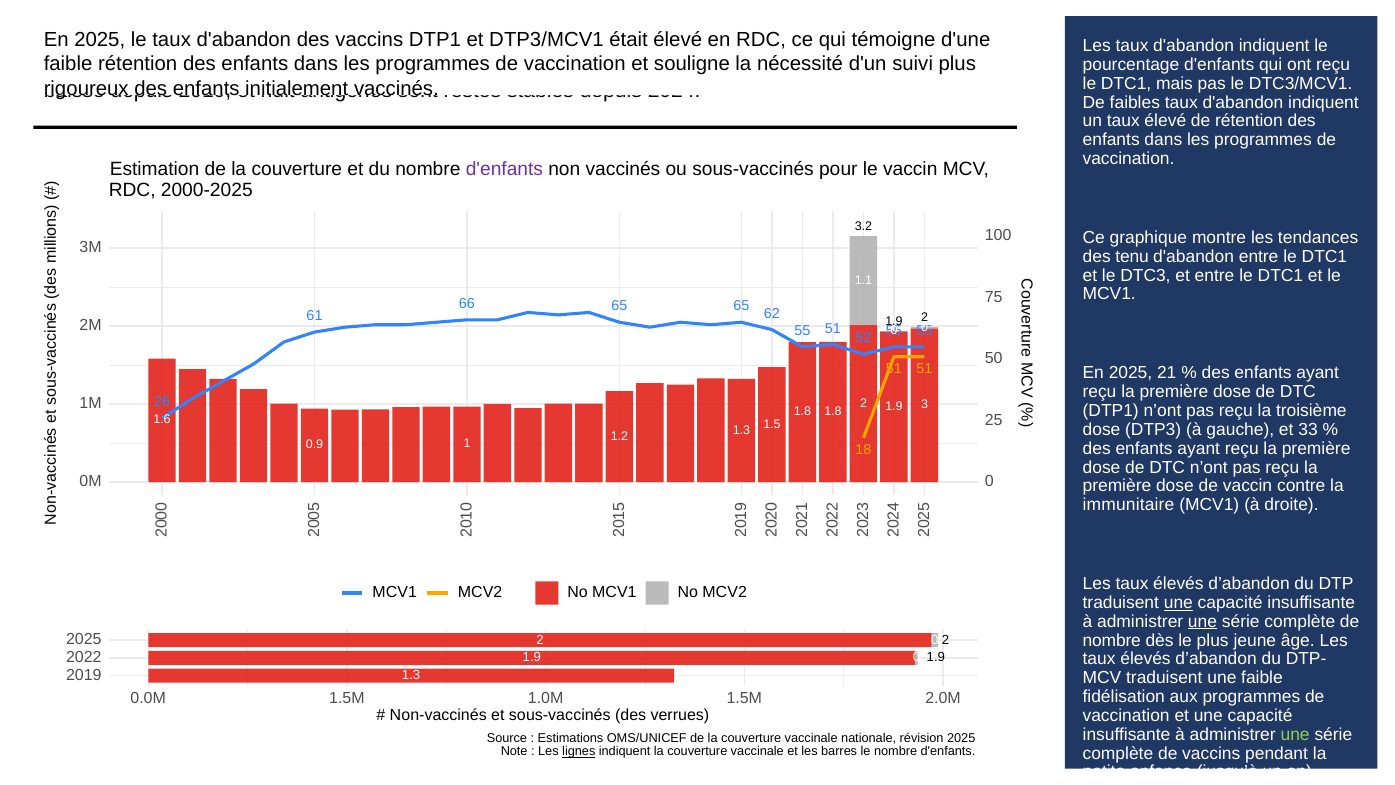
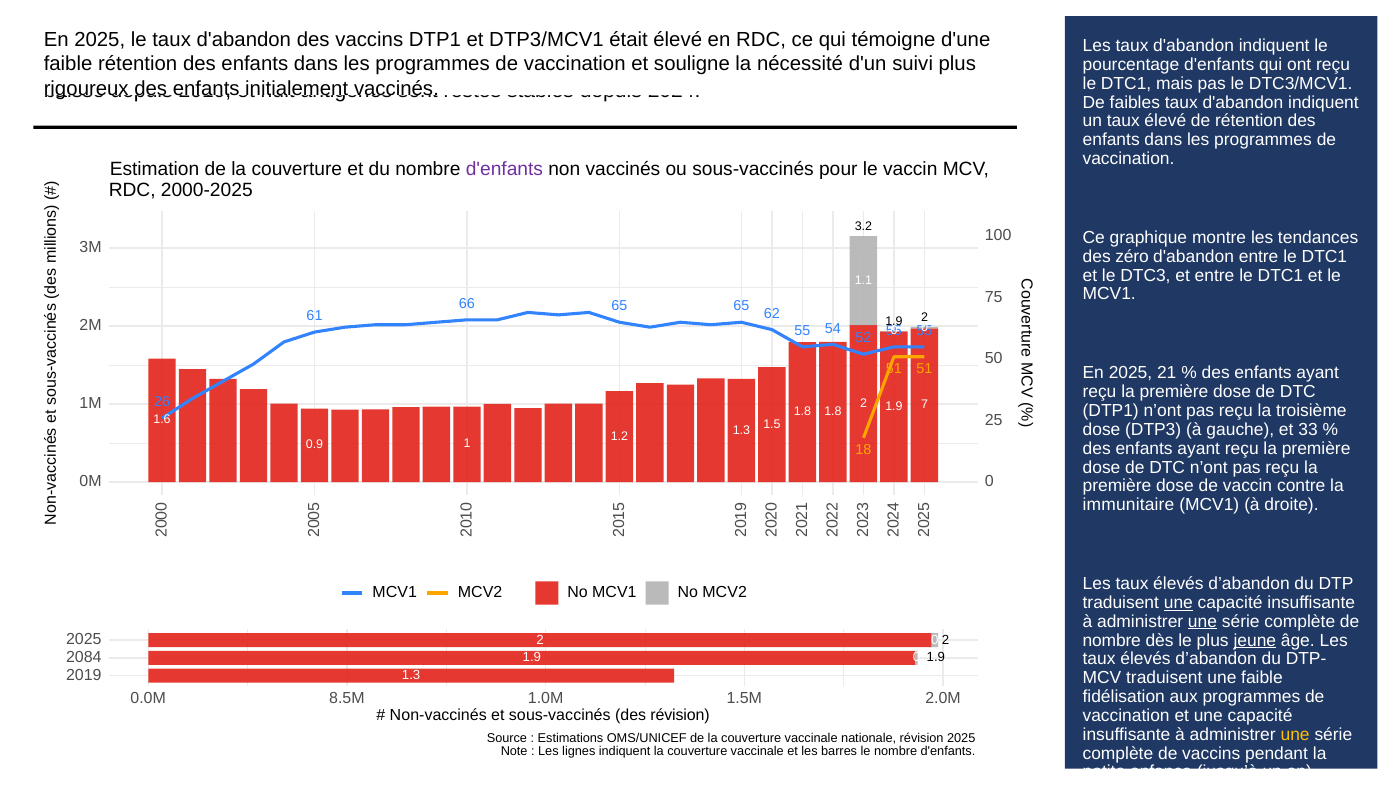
tenu: tenu -> zéro (1132, 256)
51: 51 -> 54 (833, 328)
1.9 3: 3 -> 7 (924, 405)
jeune underline: none -> present (1255, 640)
2022: 2022 -> 2084 (84, 657)
0.0M 1.5M: 1.5M -> 8.5M (347, 698)
des verrues: verrues -> révision (680, 715)
une colour: light green -> yellow (1295, 734)
lignes underline: present -> none (579, 751)
